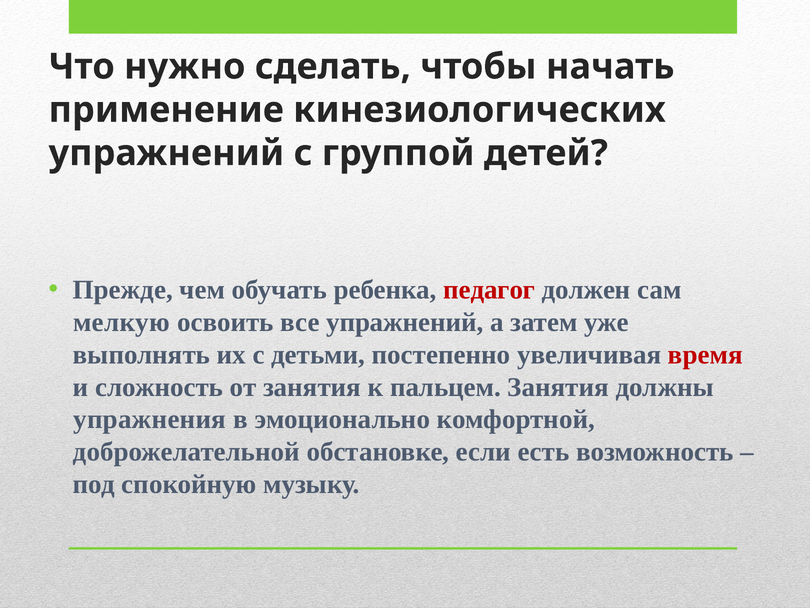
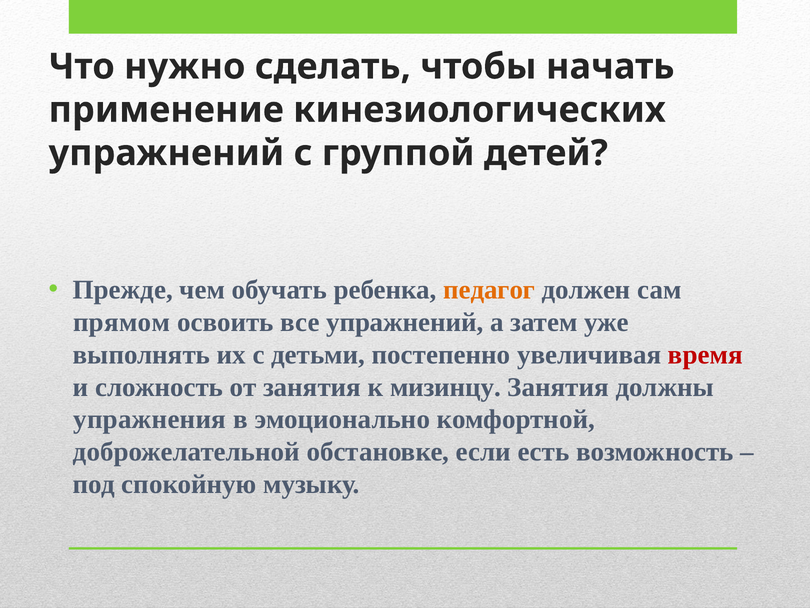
педагог colour: red -> orange (489, 290)
мелкую: мелкую -> прямом (121, 322)
пальцем: пальцем -> мизинцу (445, 387)
